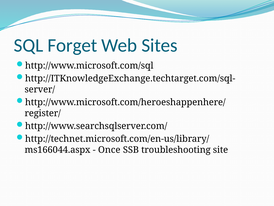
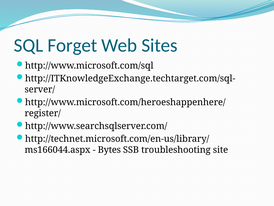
Once: Once -> Bytes (109, 149)
